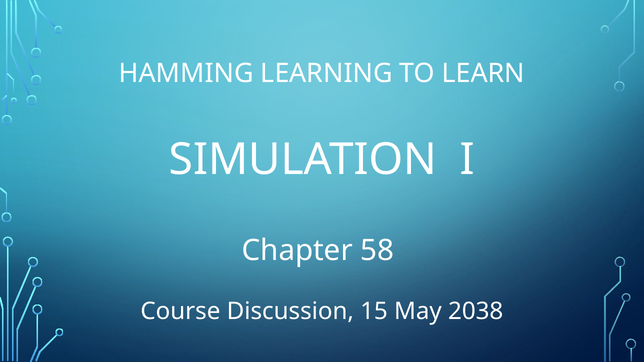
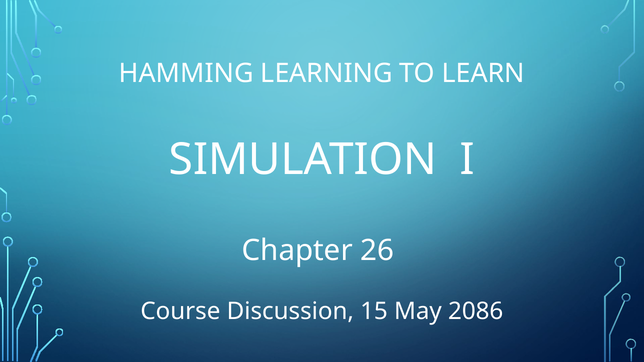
58: 58 -> 26 (377, 251)
2038: 2038 -> 2086 (476, 311)
